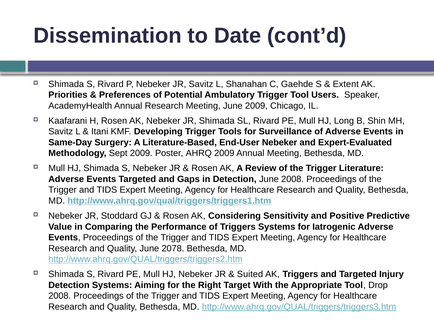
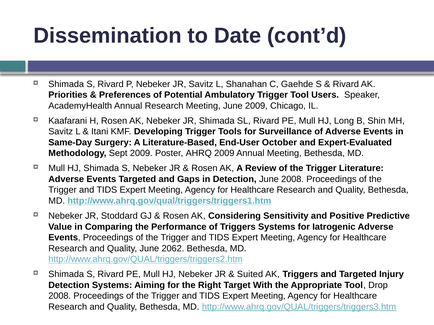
Extent: Extent -> Rivard (346, 84)
End-User Nebeker: Nebeker -> October (279, 143)
2078: 2078 -> 2062 (173, 249)
